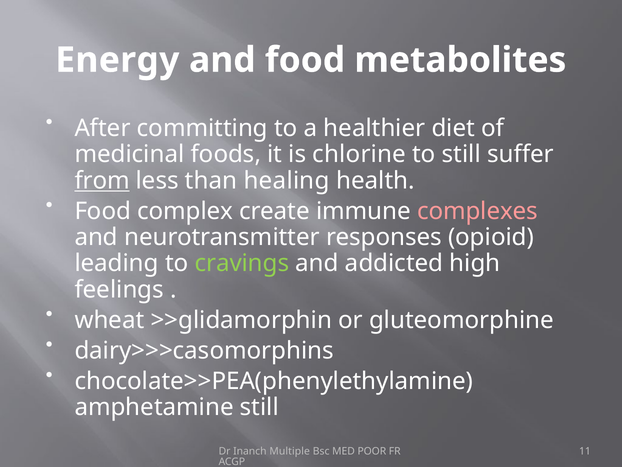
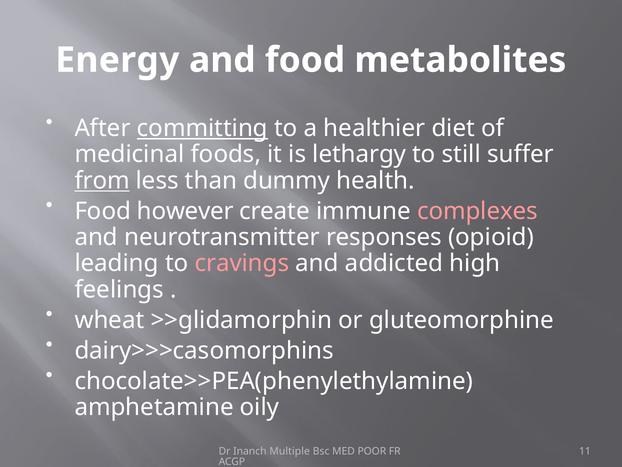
committing underline: none -> present (202, 128)
chlorine: chlorine -> lethargy (359, 154)
healing: healing -> dummy (287, 180)
complex: complex -> however (185, 211)
cravings colour: light green -> pink (242, 263)
amphetamine still: still -> oily (259, 407)
